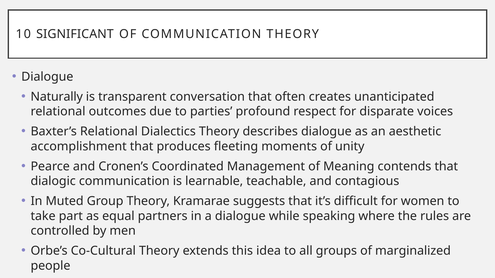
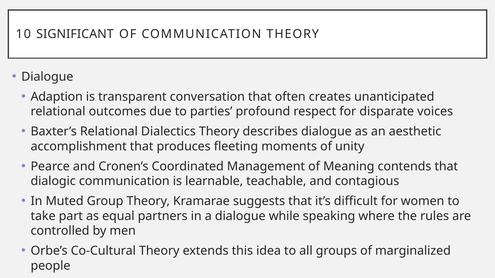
Naturally: Naturally -> Adaption (57, 97)
